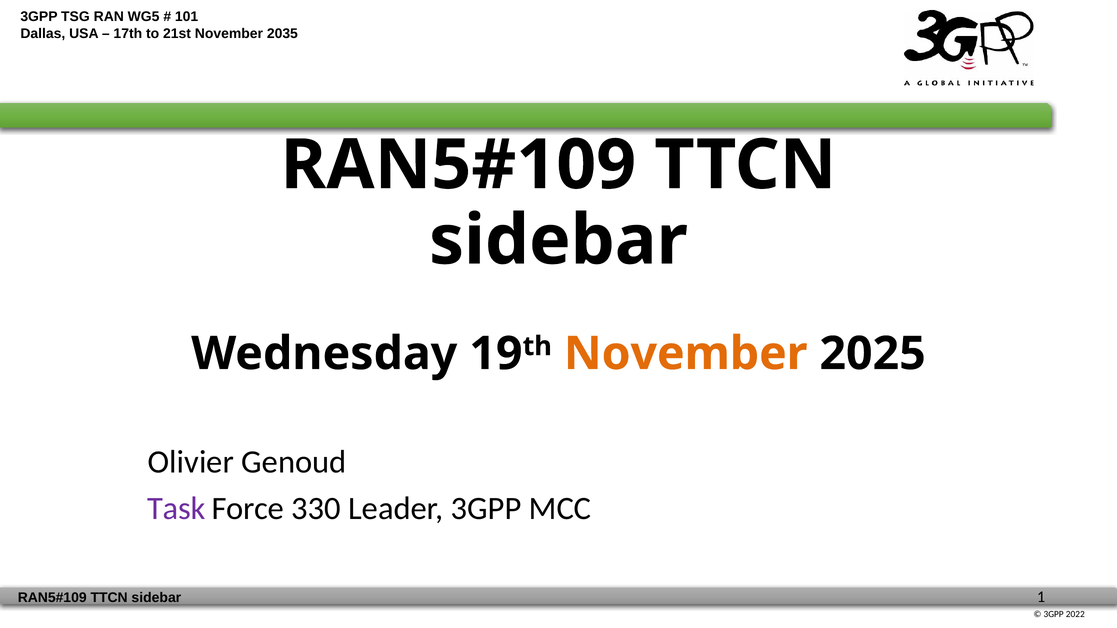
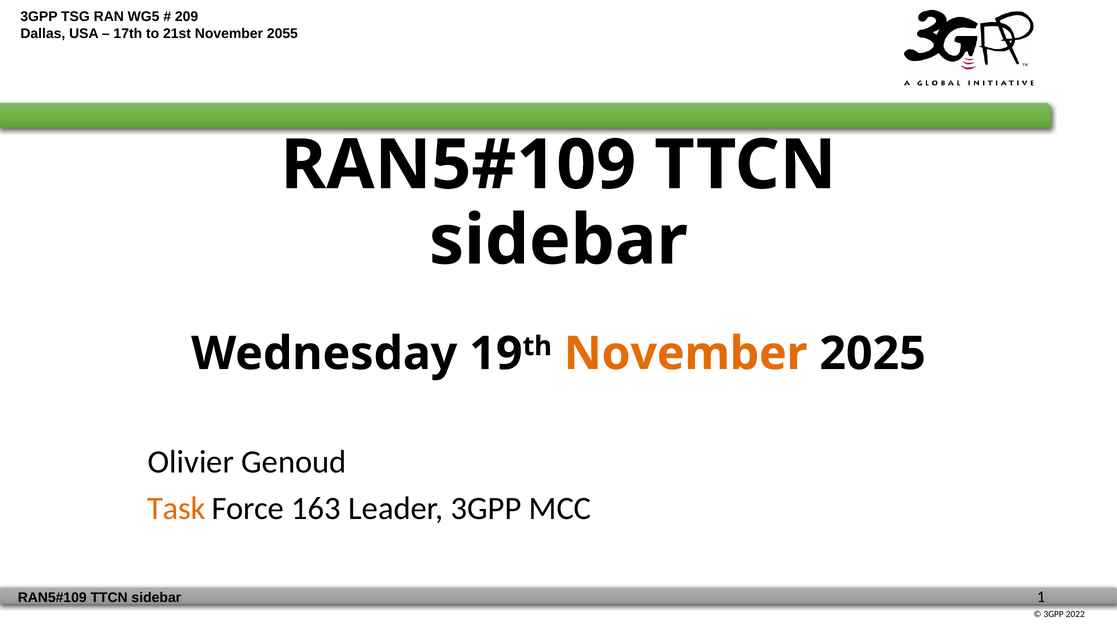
101: 101 -> 209 (187, 17)
2035: 2035 -> 2055 (282, 34)
Task colour: purple -> orange (176, 509)
330: 330 -> 163 (316, 509)
